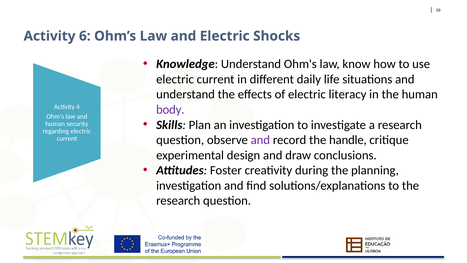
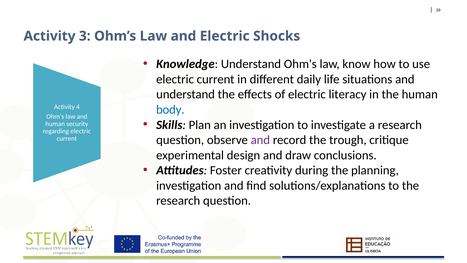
6: 6 -> 3 (85, 36)
body colour: purple -> blue (170, 110)
handle: handle -> trough (348, 140)
